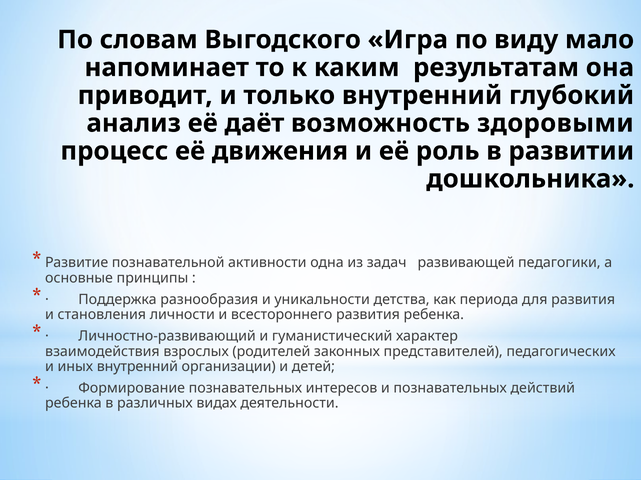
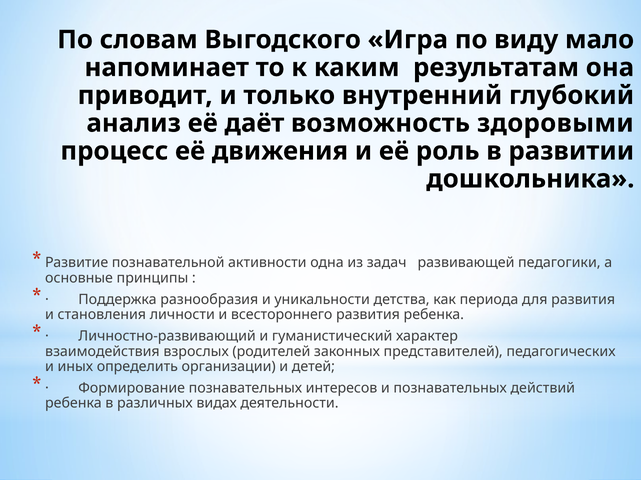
иных внутренний: внутренний -> определить (137, 367)
